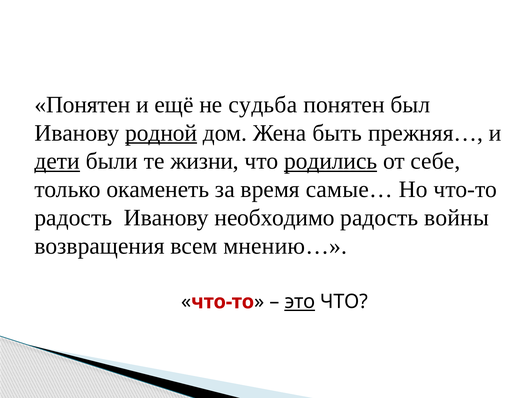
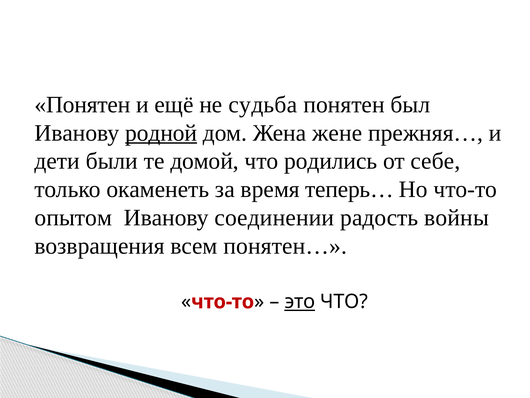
быть: быть -> жене (337, 133)
дети underline: present -> none (57, 161)
жизни: жизни -> домой (205, 161)
родились underline: present -> none (331, 161)
самые…: самые… -> теперь… (349, 189)
радость: радость -> опытом (73, 218)
необходимо: необходимо -> соединении (274, 218)
мнению…: мнению… -> понятен… (285, 246)
